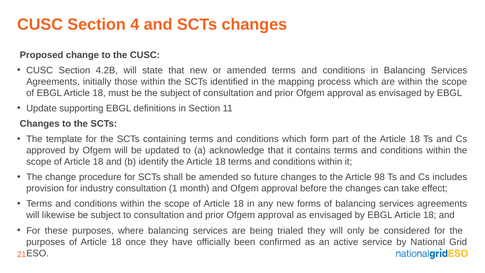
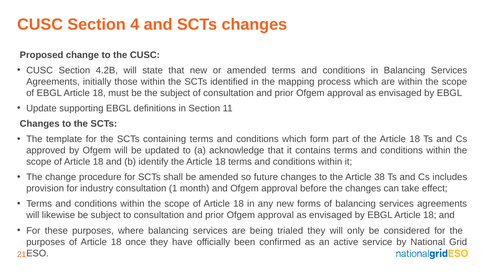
98: 98 -> 38 (380, 177)
